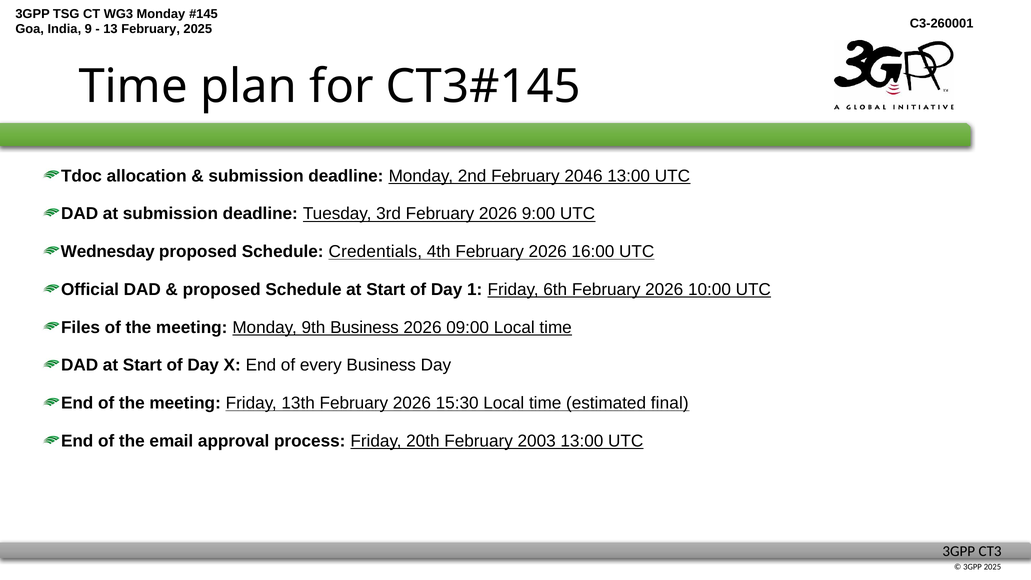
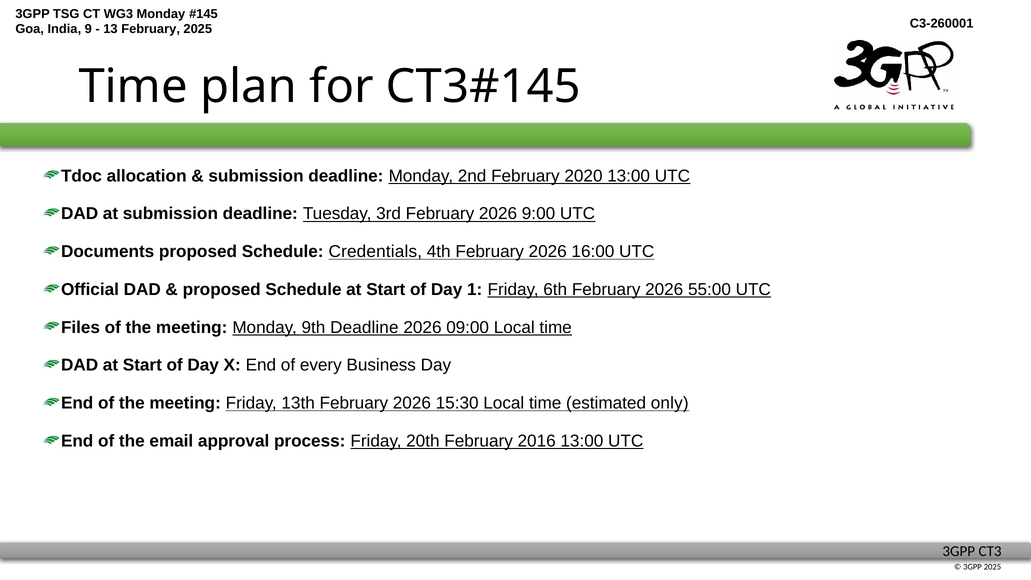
2046: 2046 -> 2020 (583, 176)
Wednesday: Wednesday -> Documents (108, 252)
10:00: 10:00 -> 55:00 (709, 289)
9th Business: Business -> Deadline (364, 327)
final: final -> only (670, 403)
2003: 2003 -> 2016 (537, 441)
